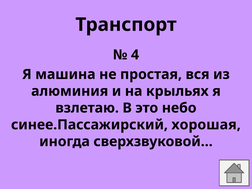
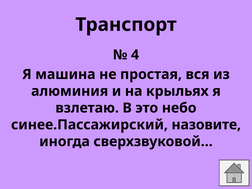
хорошая: хорошая -> назовите (206, 125)
